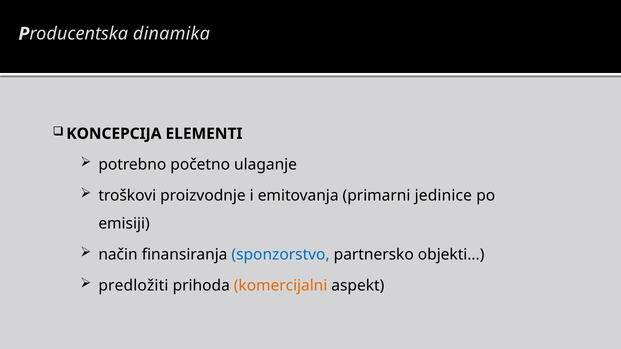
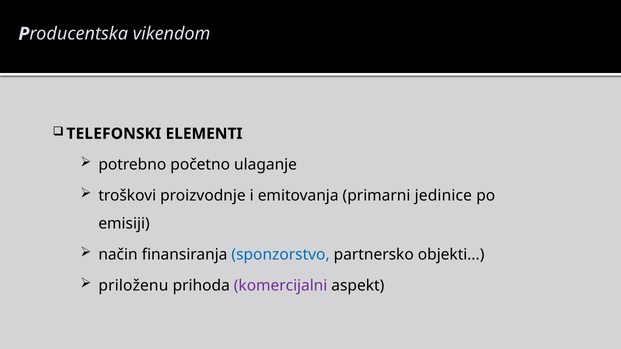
dinamika: dinamika -> vikendom (172, 34)
KONCEPCIJA: KONCEPCIJA -> TELEFONSKI (114, 134)
predložiti: predložiti -> priloženu (133, 286)
komercijalni colour: orange -> purple (281, 286)
